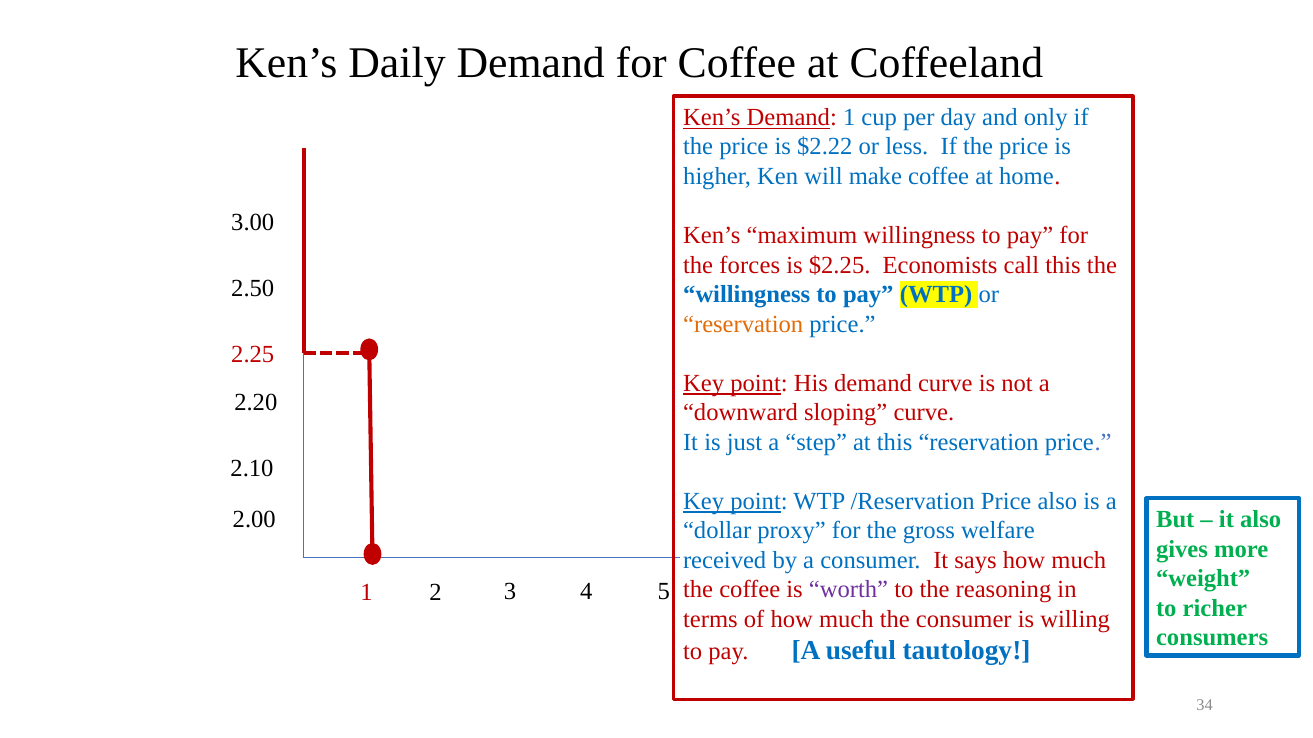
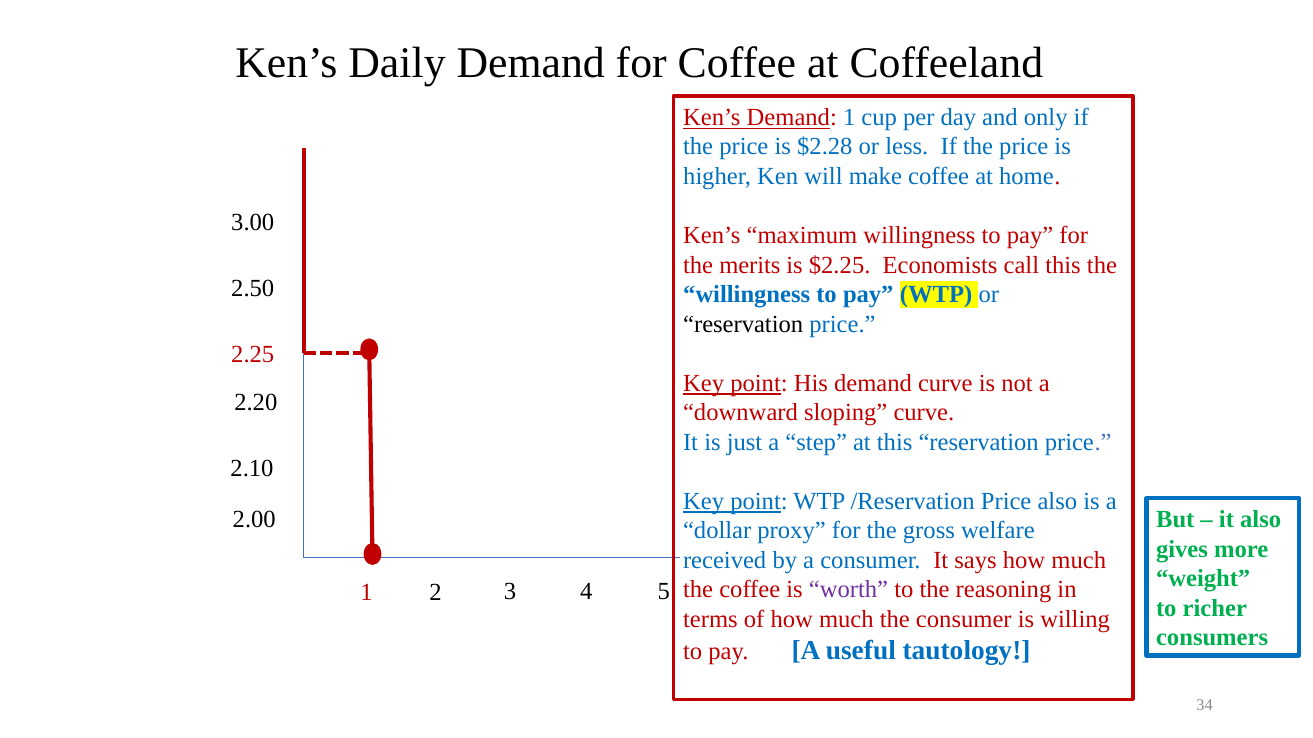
$2.22: $2.22 -> $2.28 (825, 147)
forces: forces -> merits (750, 265)
reservation colour: orange -> black (743, 324)
